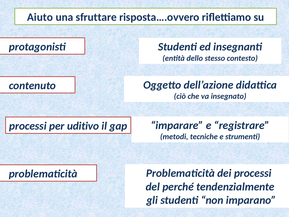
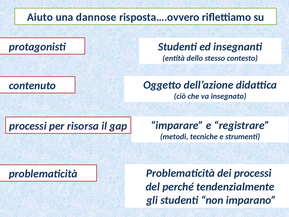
sfruttare: sfruttare -> dannose (96, 17)
uditivo: uditivo -> risorsa (83, 126)
